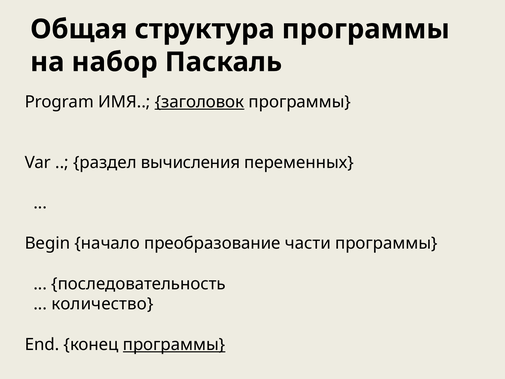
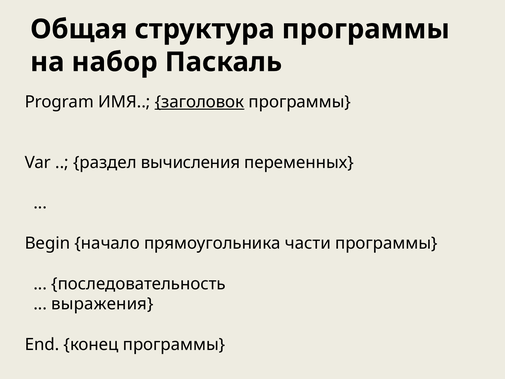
преобразование: преобразование -> прямоугольника (212, 243)
количество: количество -> выражения (102, 304)
программы underline: present -> none (174, 344)
